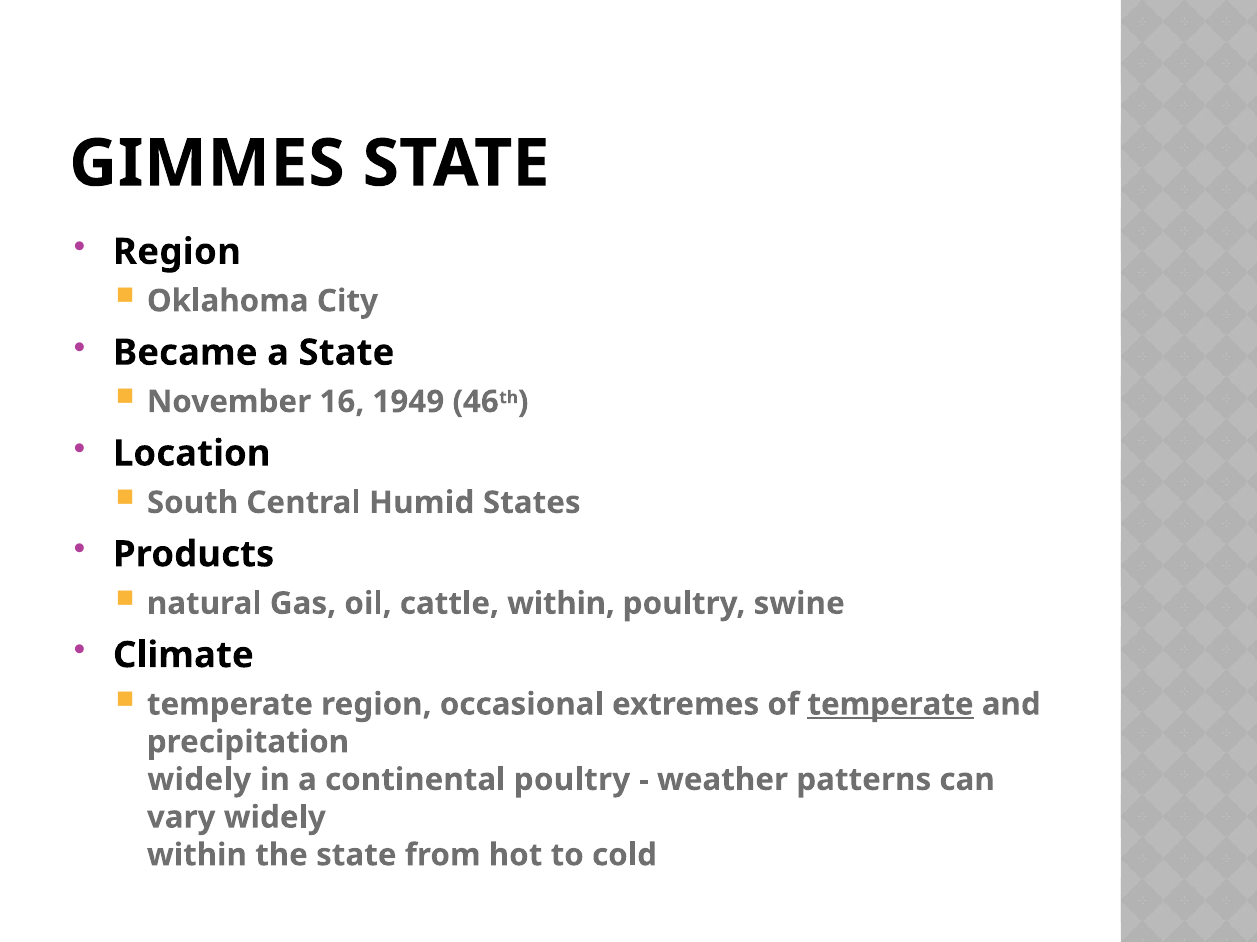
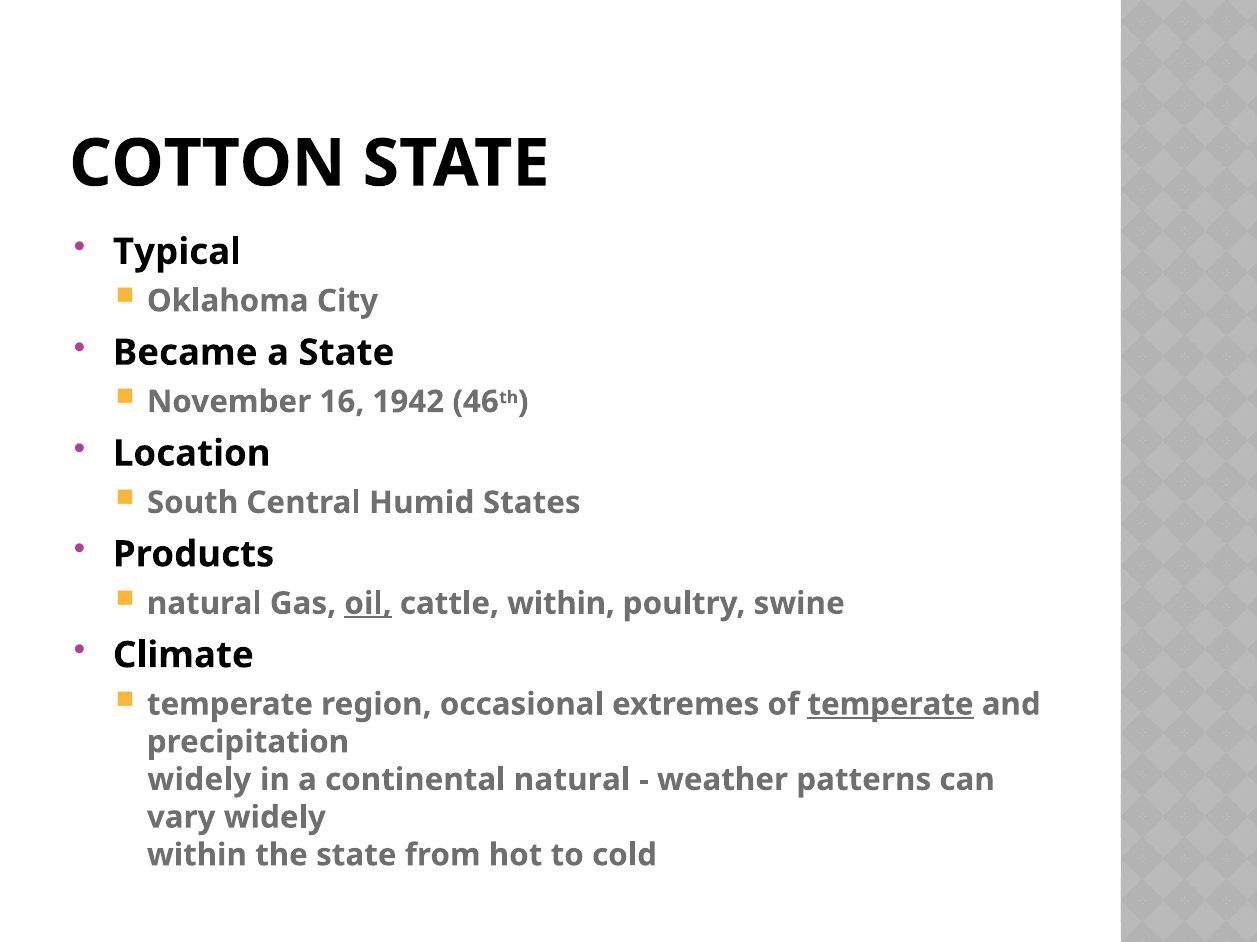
GIMMES: GIMMES -> COTTON (207, 164)
Region: Region -> Typical (177, 252)
1949: 1949 -> 1942 (408, 402)
oil underline: none -> present (368, 604)
continental poultry: poultry -> natural (572, 780)
